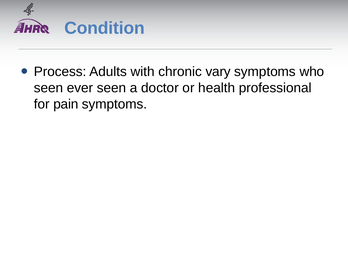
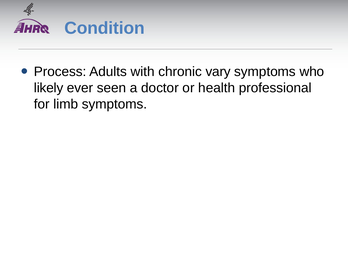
seen: seen -> likely (49, 88)
pain: pain -> limb (66, 104)
